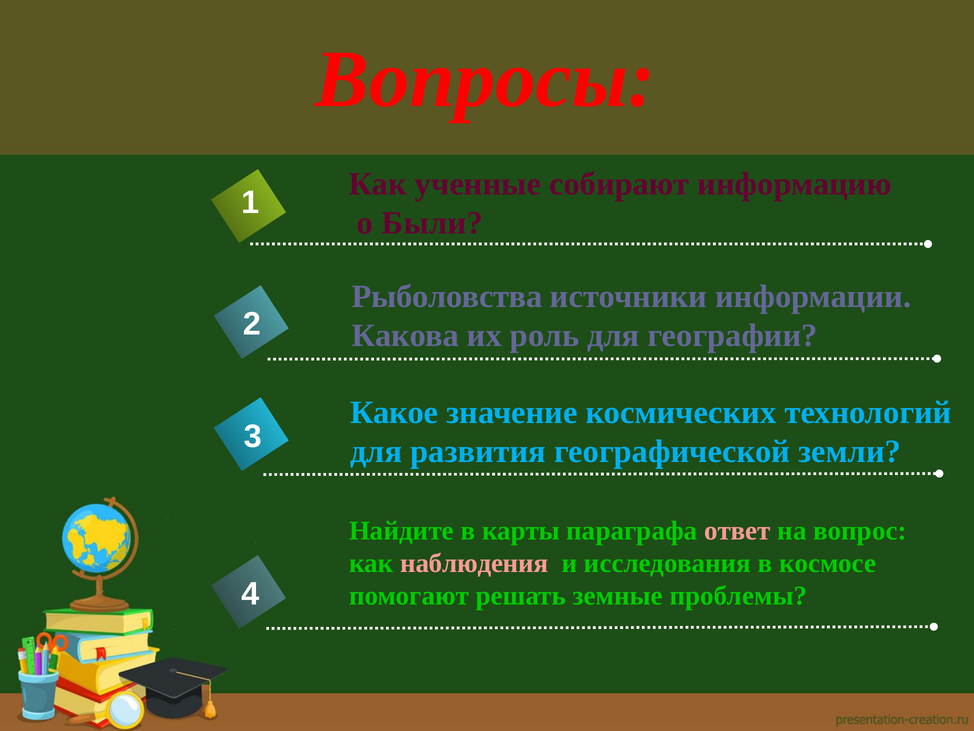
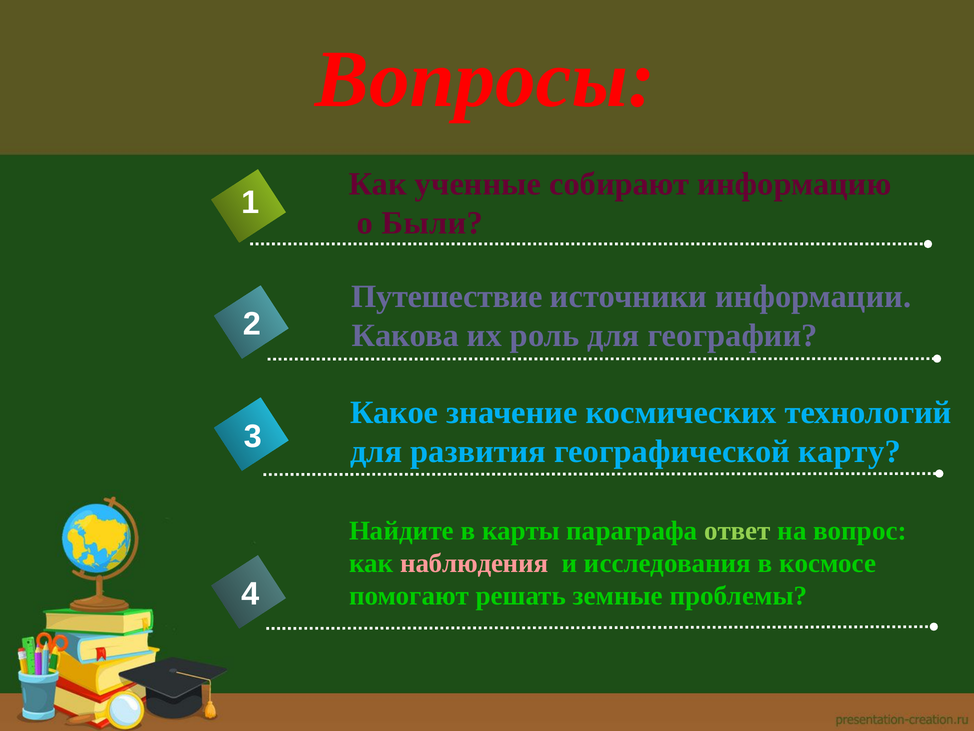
Рыболовства: Рыболовства -> Путешествие (447, 296)
земли: земли -> карту (849, 451)
ответ colour: pink -> light green (737, 531)
